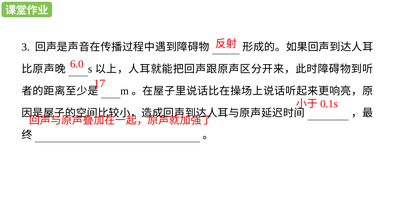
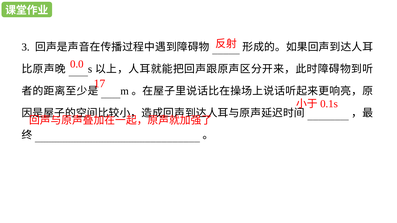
6.0: 6.0 -> 0.0 (77, 64)
